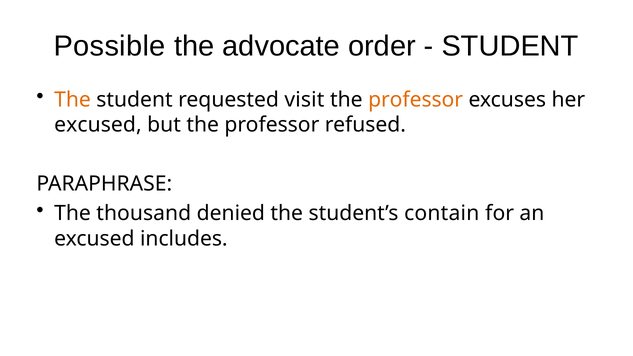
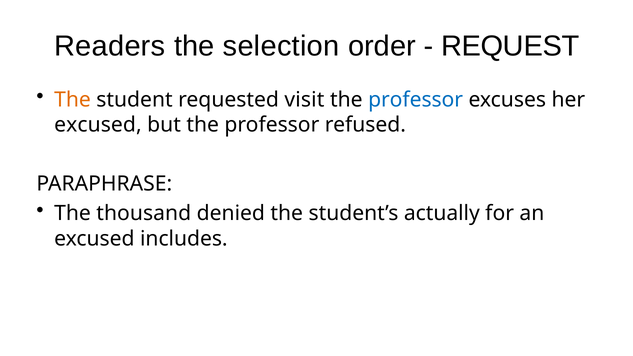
Possible: Possible -> Readers (110, 46)
advocate: advocate -> selection (281, 46)
STUDENT: STUDENT -> REQUEST (510, 46)
professor colour: orange -> blue (416, 100)
contain: contain -> actually (442, 214)
